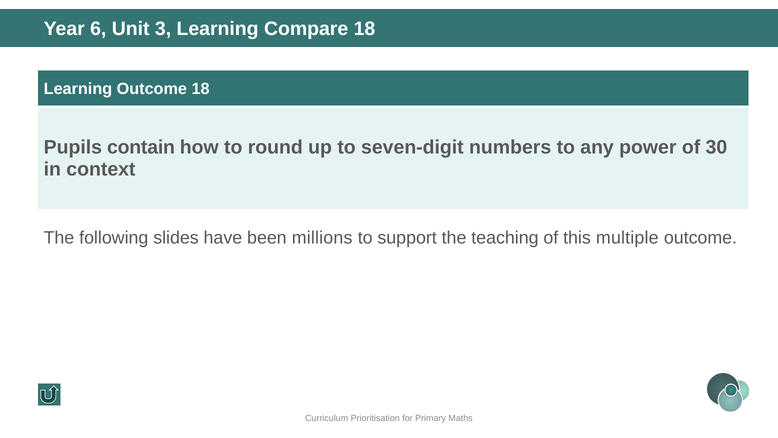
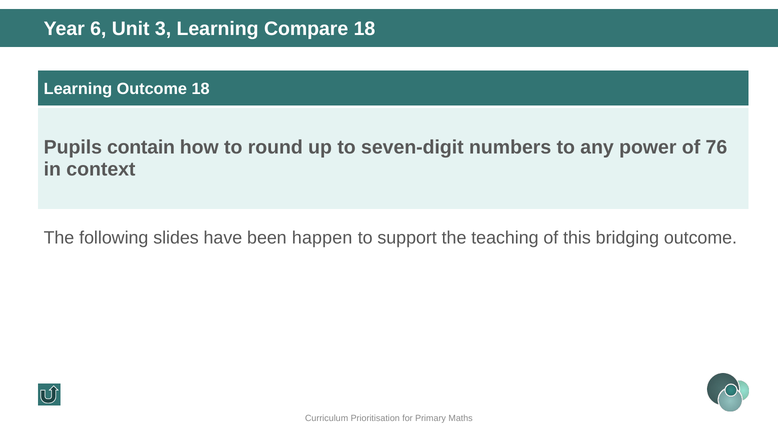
30: 30 -> 76 (716, 147)
millions: millions -> happen (322, 238)
multiple: multiple -> bridging (627, 238)
